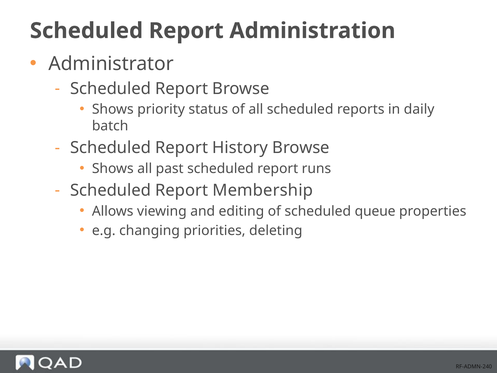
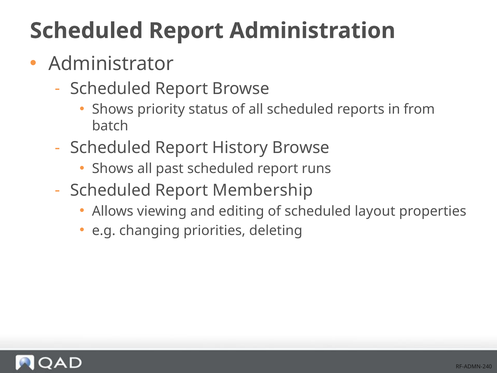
daily: daily -> from (419, 109)
queue: queue -> layout (375, 211)
